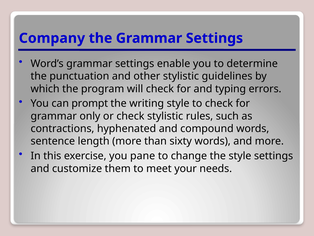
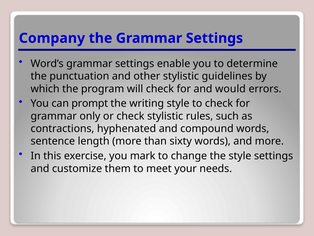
typing: typing -> would (230, 89)
pane: pane -> mark (143, 156)
